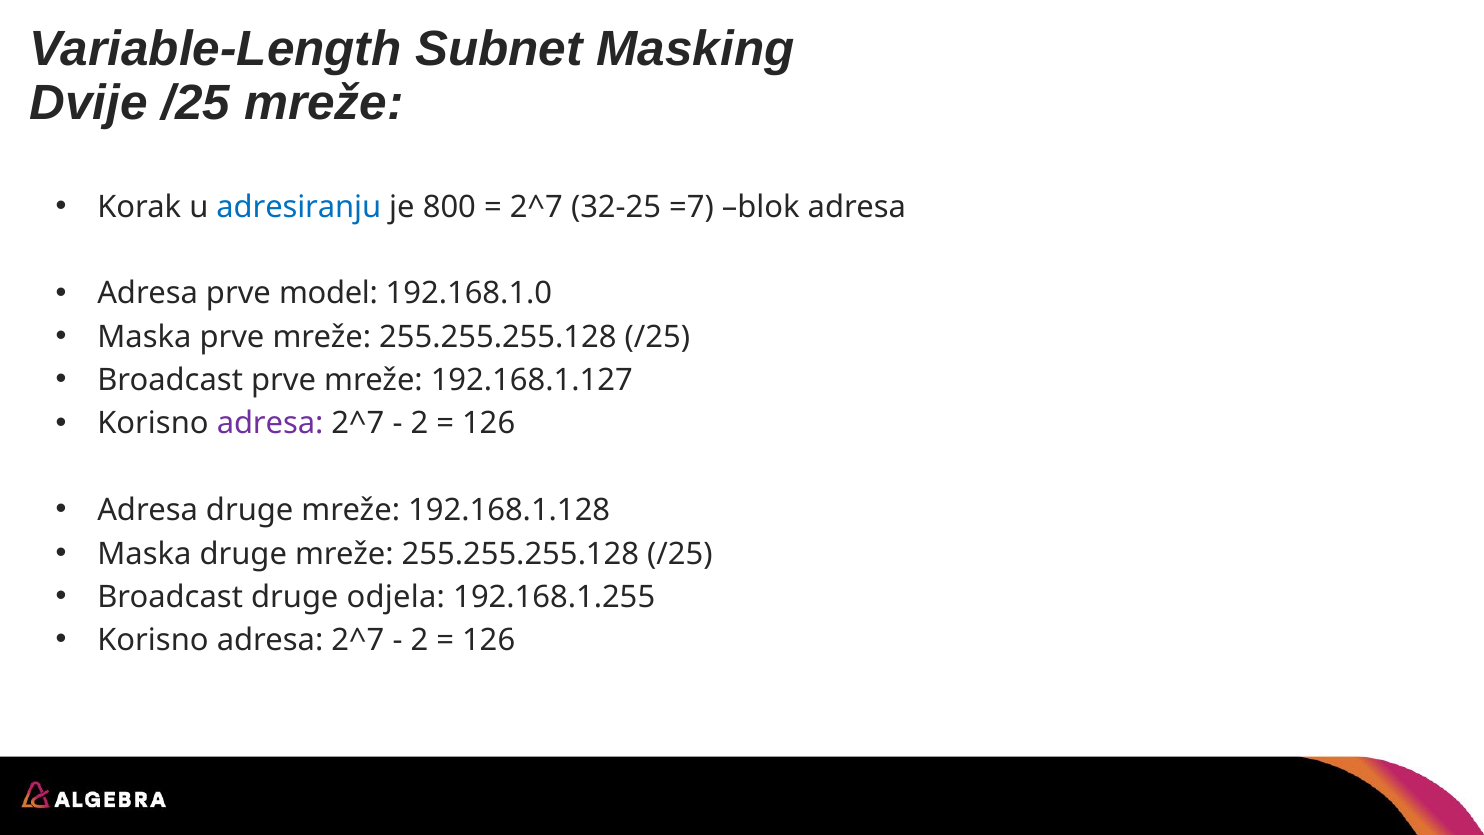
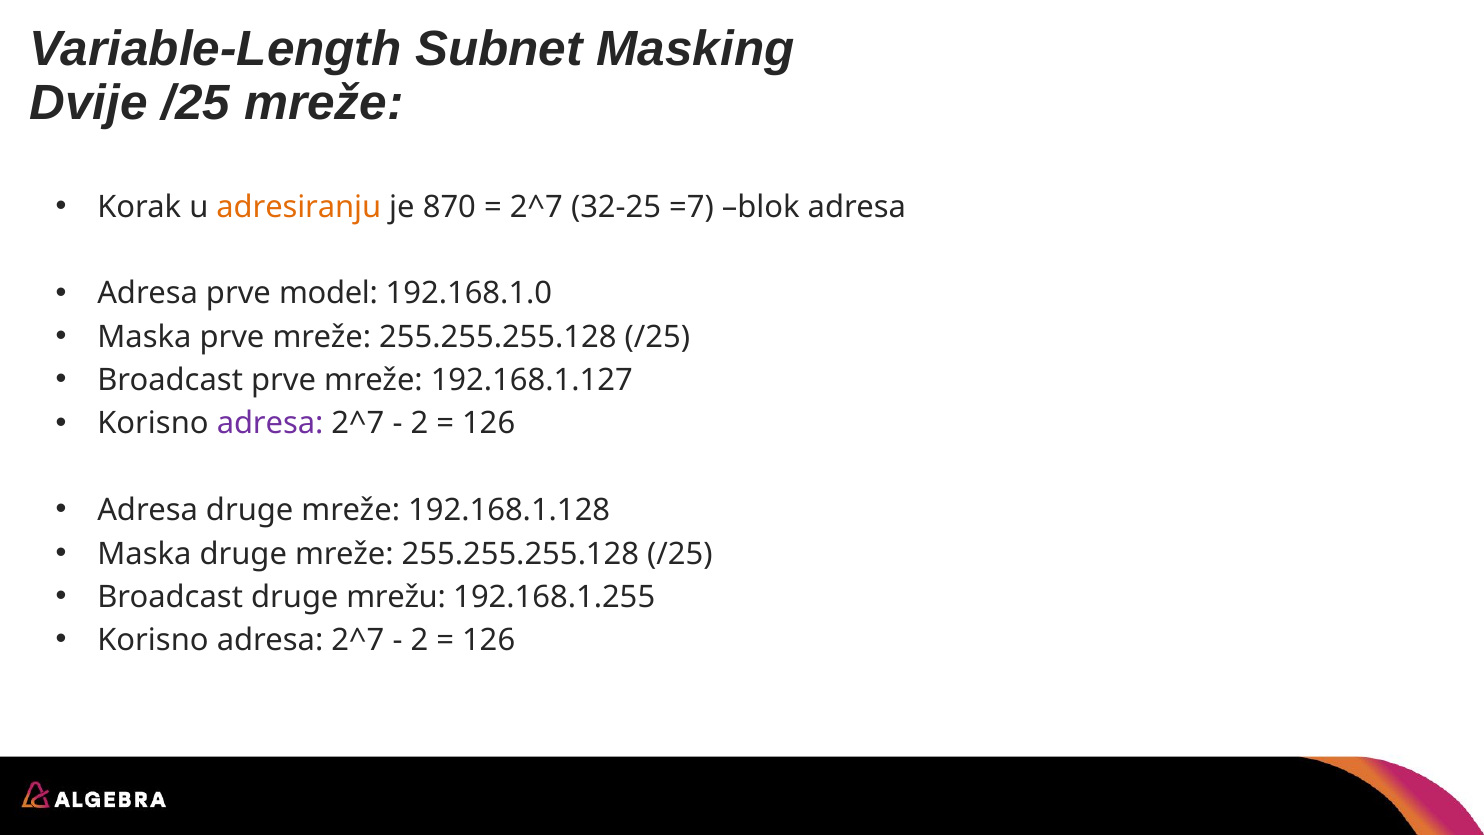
adresiranju colour: blue -> orange (299, 207)
800: 800 -> 870 (449, 207)
odjela: odjela -> mrežu (396, 597)
